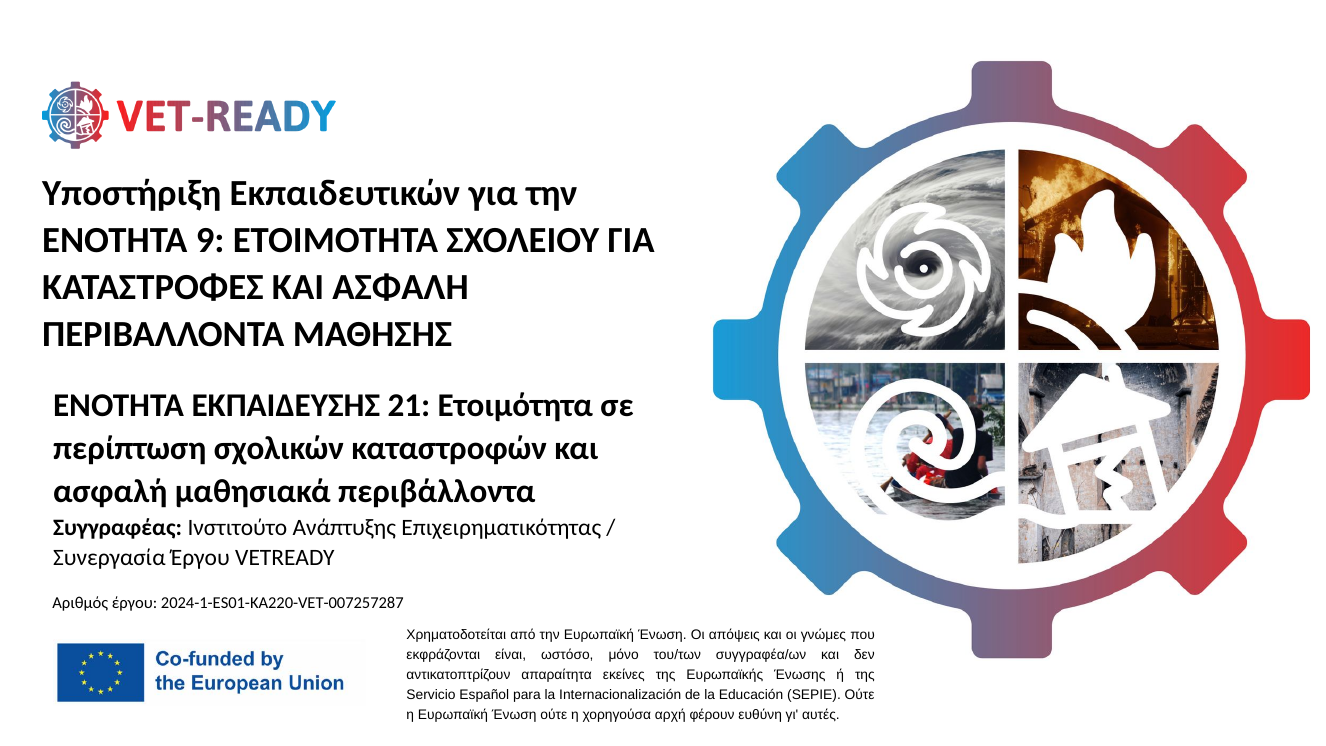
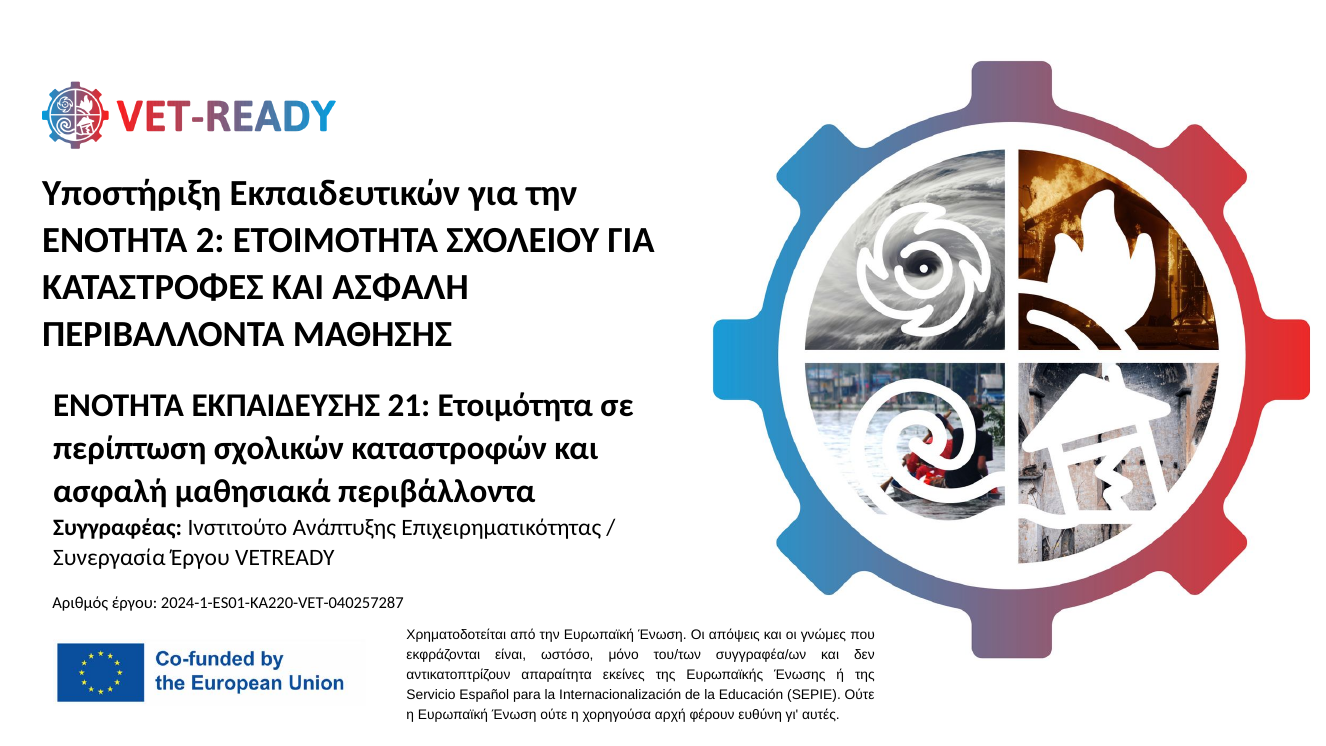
9: 9 -> 2 (210, 240)
2024-1-ES01-KA220-VET-007257287: 2024-1-ES01-KA220-VET-007257287 -> 2024-1-ES01-KA220-VET-040257287 (282, 603)
